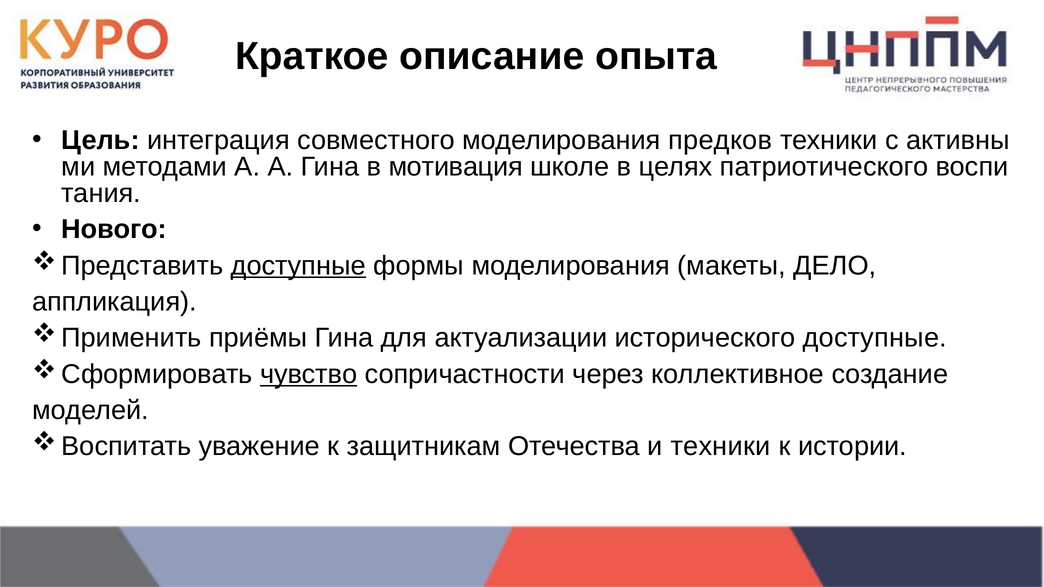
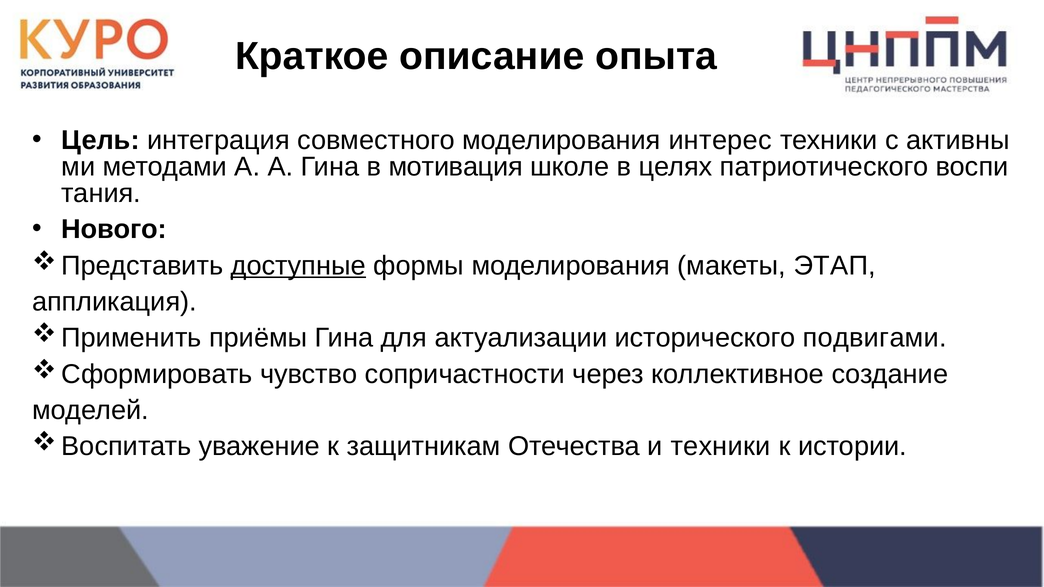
предков: предков -> интерес (720, 140)
ДЕЛО: ДЕЛО -> ЭТАП (835, 266)
исторического доступные: доступные -> подвигами (875, 338)
чувство underline: present -> none (309, 374)
